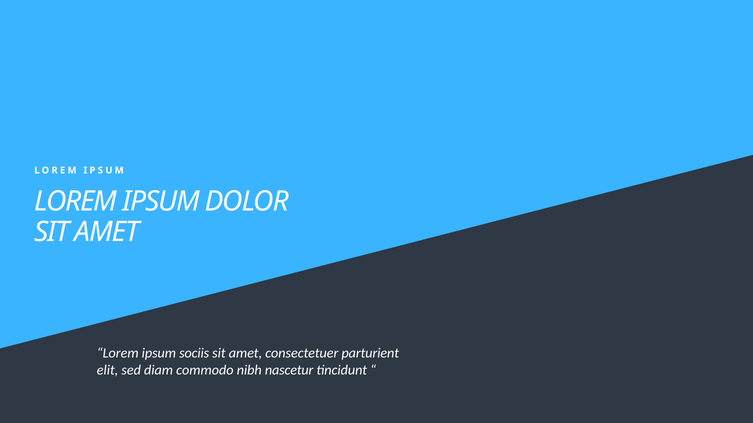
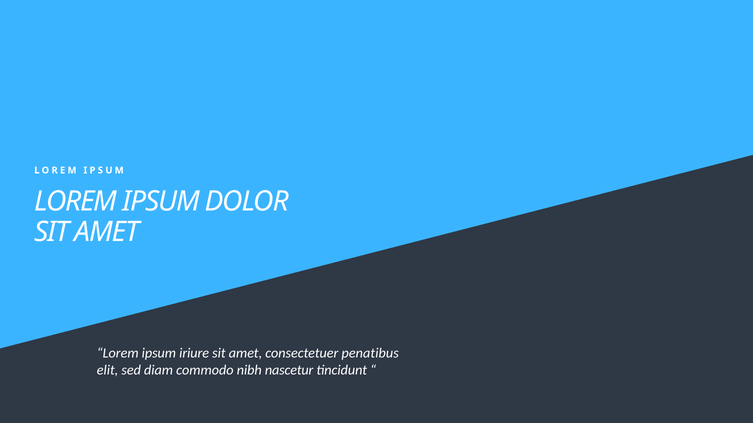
sociis: sociis -> iriure (194, 354)
parturient: parturient -> penatibus (370, 354)
